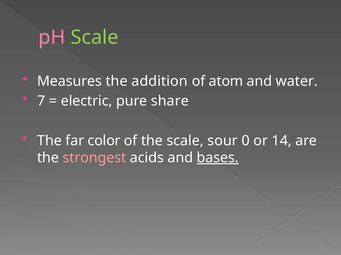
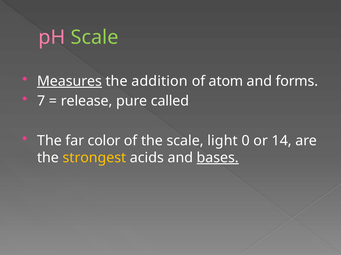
Measures underline: none -> present (70, 81)
water: water -> forms (297, 81)
electric: electric -> release (87, 101)
share: share -> called (170, 101)
sour: sour -> light (223, 141)
strongest colour: pink -> yellow (94, 158)
